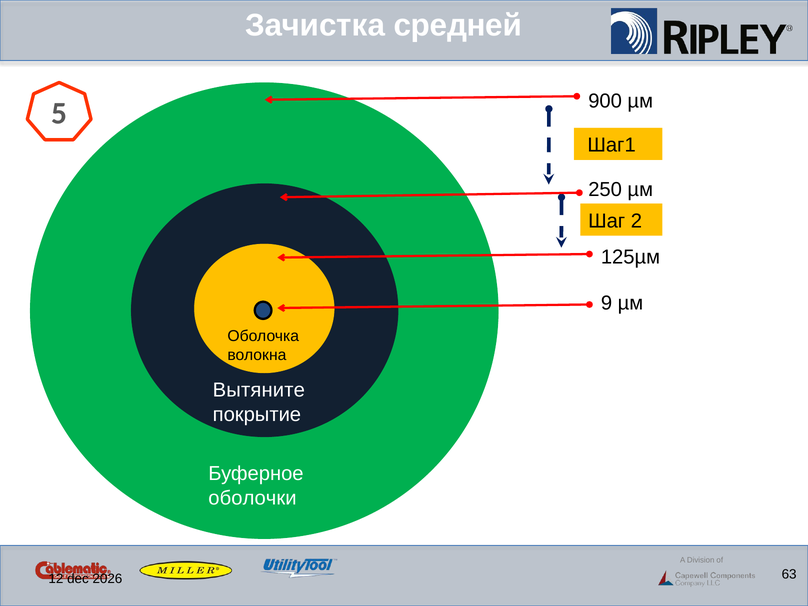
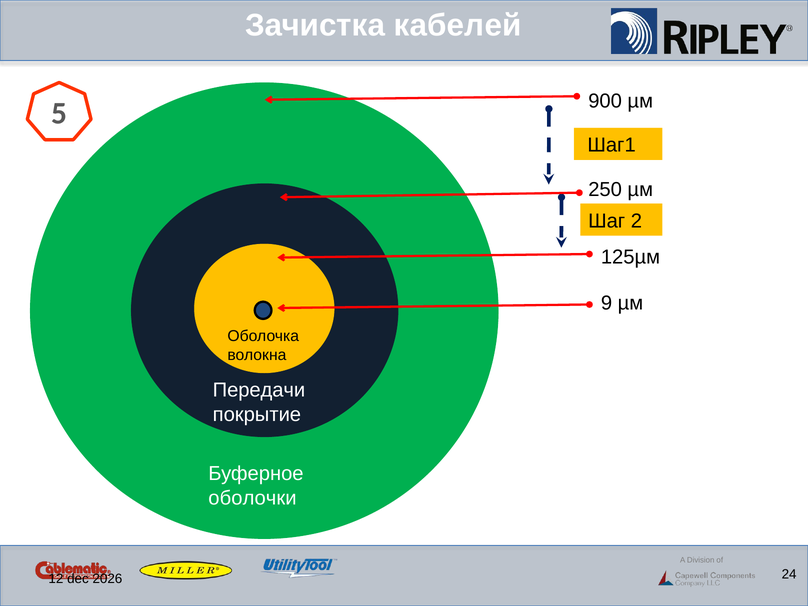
средней: средней -> кабелей (458, 25)
Вытяните: Вытяните -> Передачи (259, 390)
63: 63 -> 24 (789, 574)
